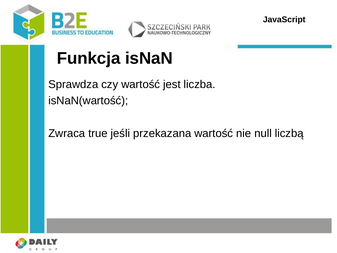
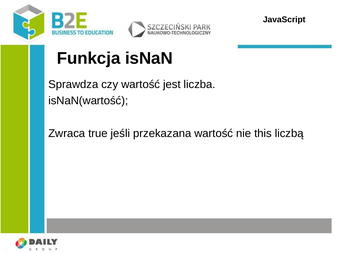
null: null -> this (263, 133)
